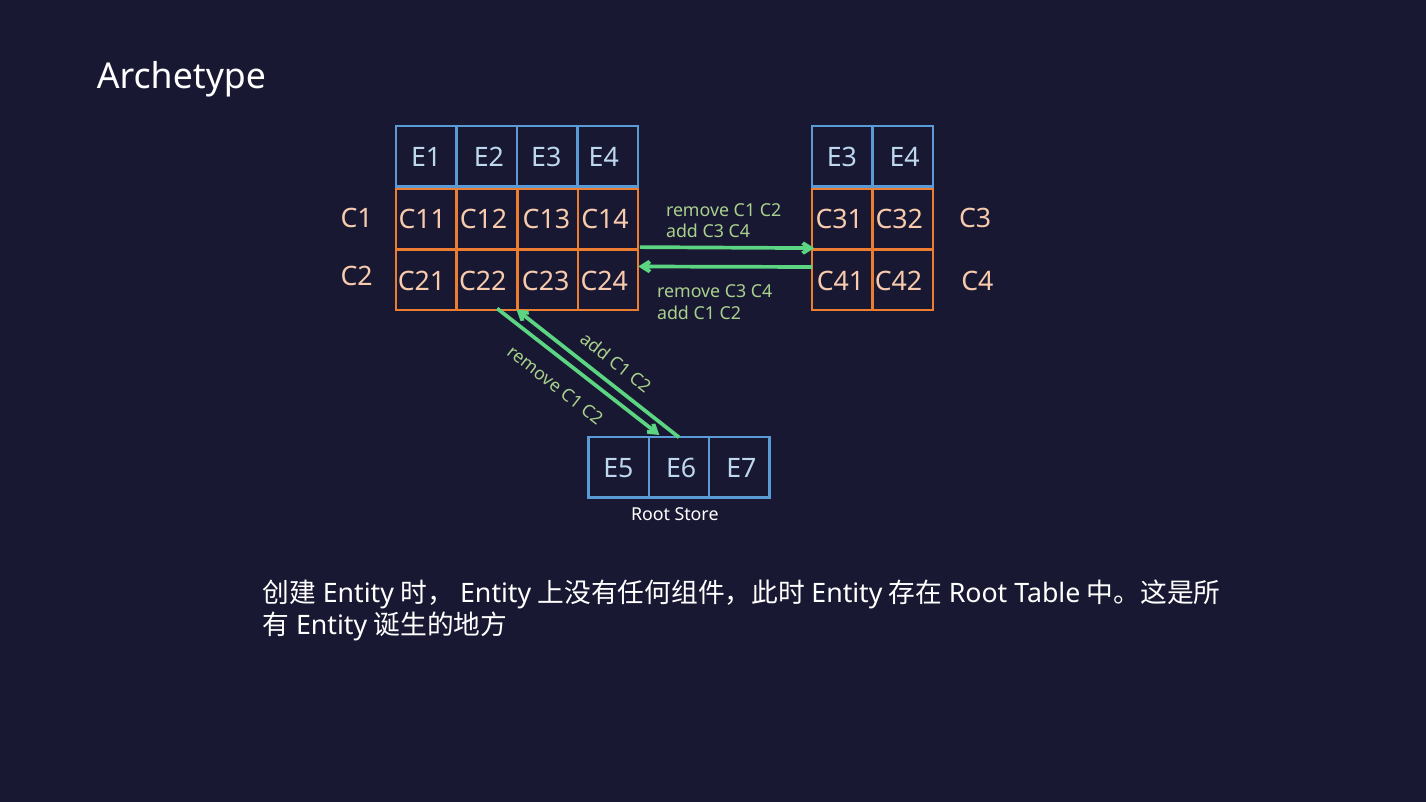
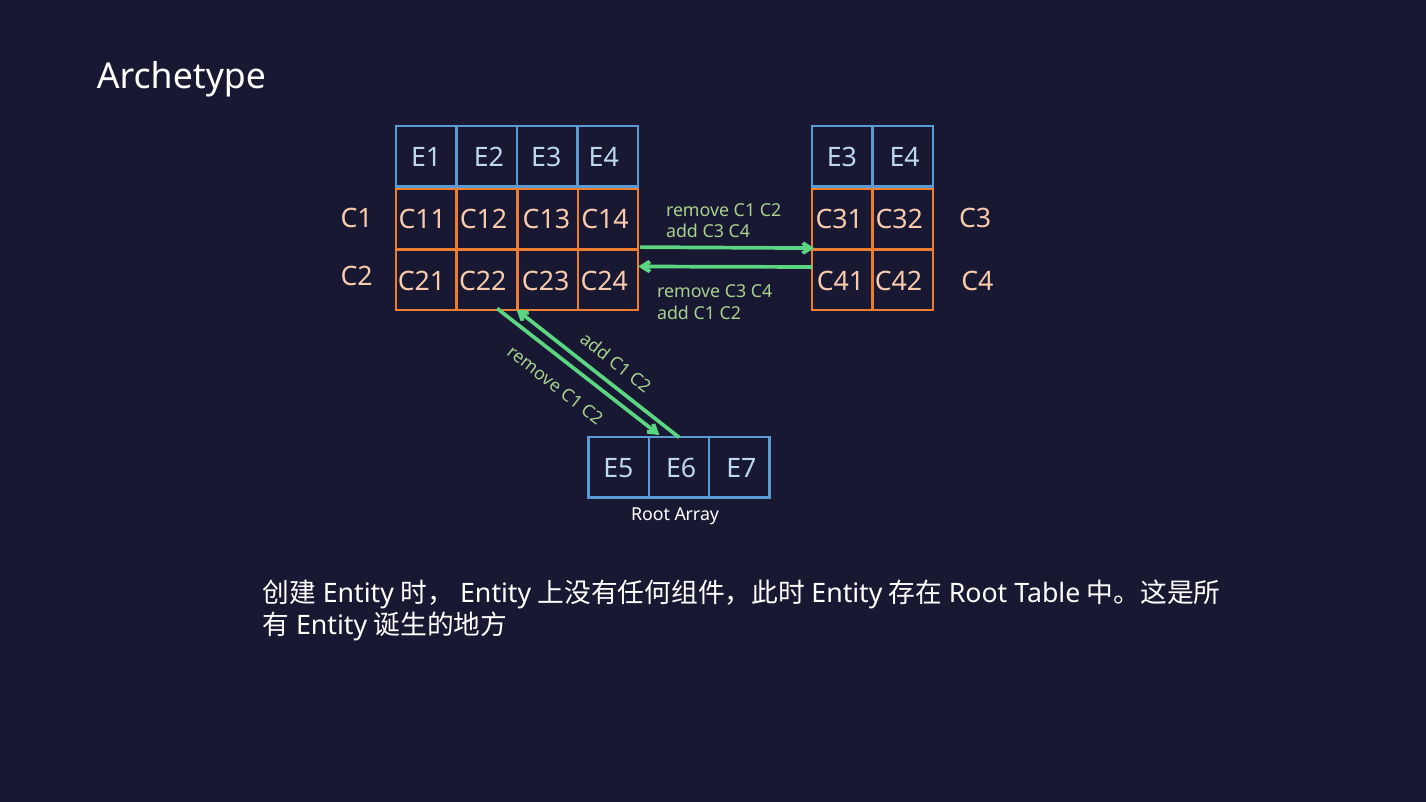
Store: Store -> Array (697, 515)
